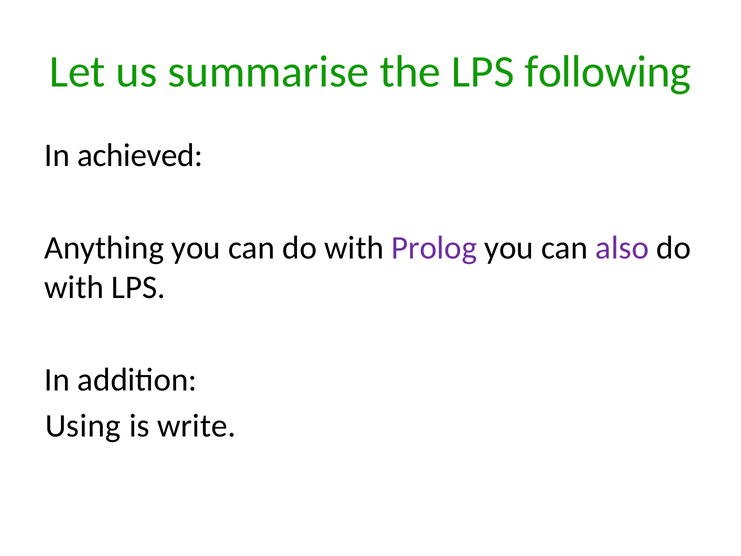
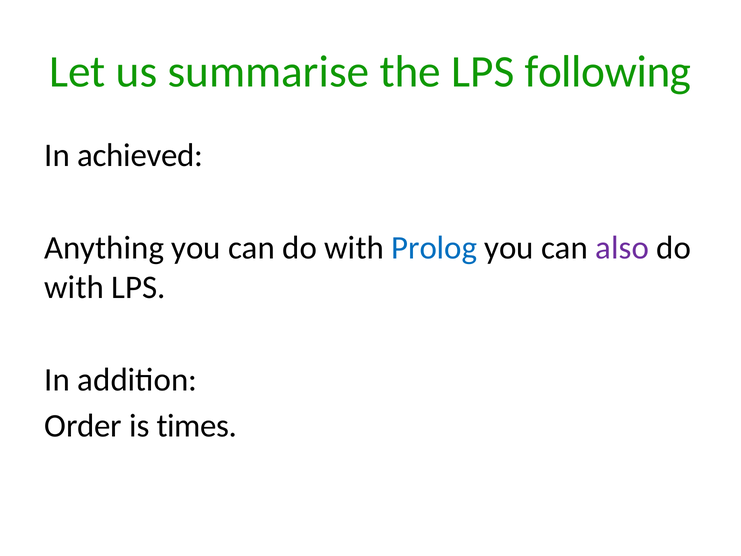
Prolog colour: purple -> blue (434, 248)
Using: Using -> Order (83, 426)
write: write -> times (197, 426)
